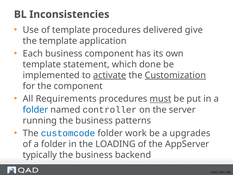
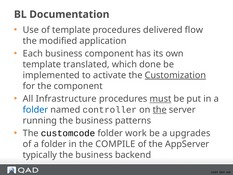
Inconsistencies: Inconsistencies -> Documentation (69, 14)
give: give -> flow (194, 30)
the template: template -> modified (58, 41)
statement: statement -> translated (86, 64)
activate underline: present -> none (110, 75)
Requirements: Requirements -> Infrastructure (66, 99)
the underline: none -> present (160, 110)
customcode colour: blue -> black (68, 133)
LOADING: LOADING -> COMPILE (115, 144)
